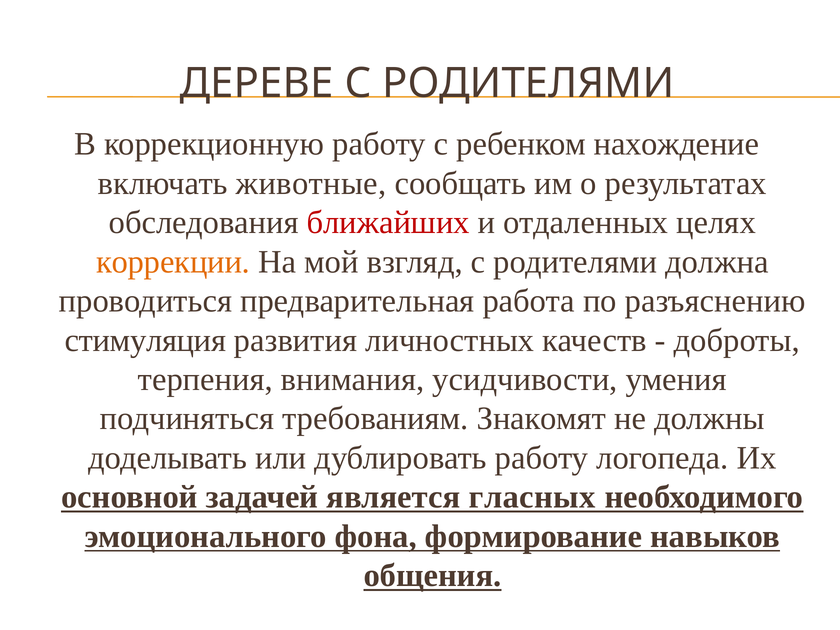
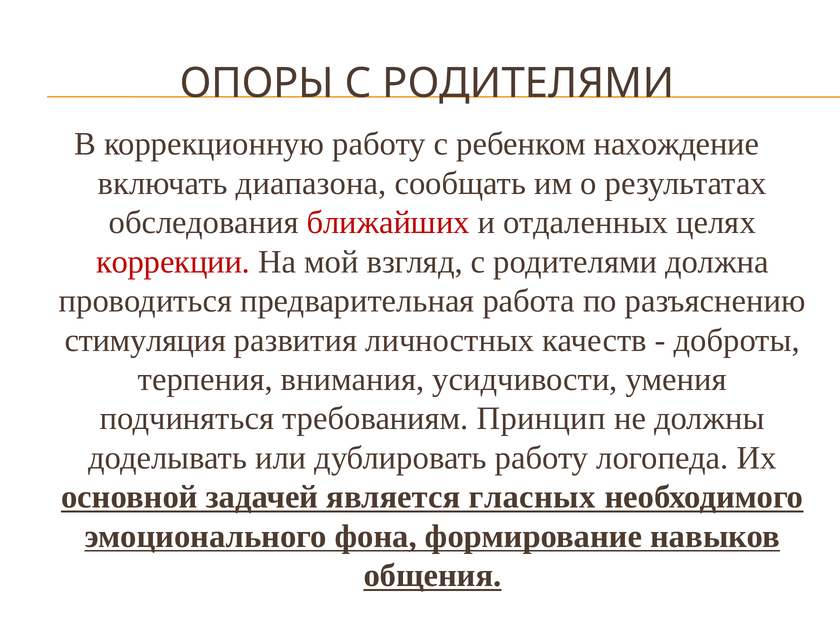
ДЕРЕВЕ: ДЕРЕВЕ -> ОПОРЫ (257, 83)
животные: животные -> диапазона (311, 183)
коррекции colour: orange -> red (173, 262)
Знакомят: Знакомят -> Принцип (541, 419)
